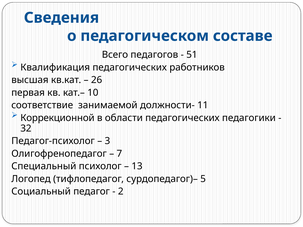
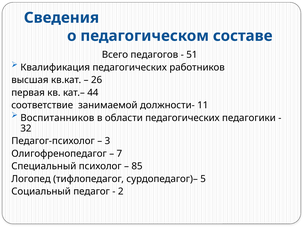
10: 10 -> 44 (93, 93)
Коррекционной: Коррекционной -> Воспитанников (57, 118)
13: 13 -> 85 (137, 166)
